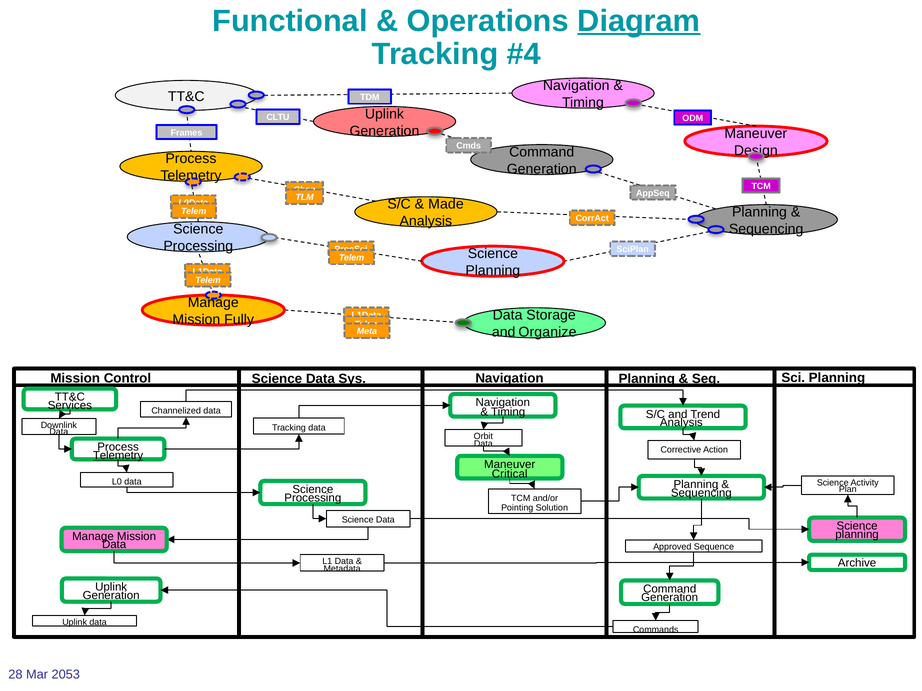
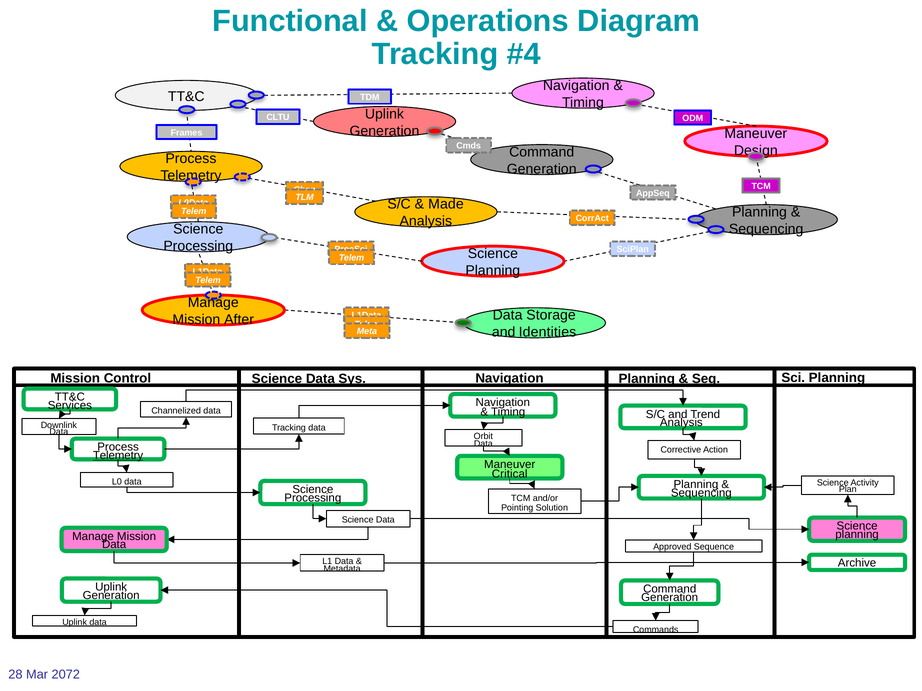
Diagram underline: present -> none (639, 21)
Fully: Fully -> After (239, 320)
Organize: Organize -> Identities (547, 332)
2053: 2053 -> 2072 (66, 675)
